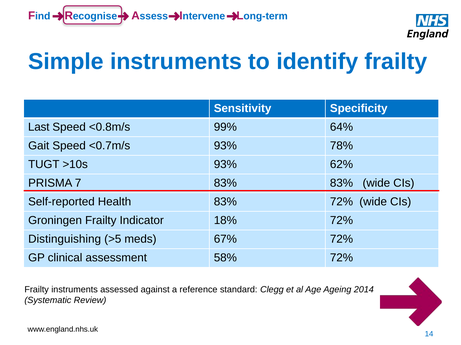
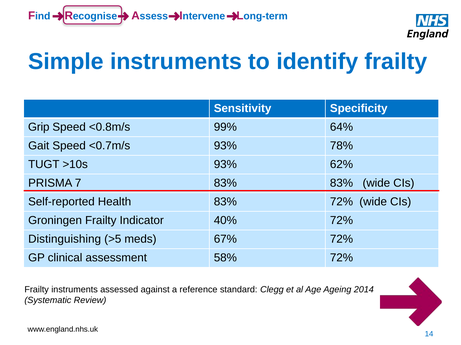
Last: Last -> Grip (39, 127)
18%: 18% -> 40% (225, 221)
